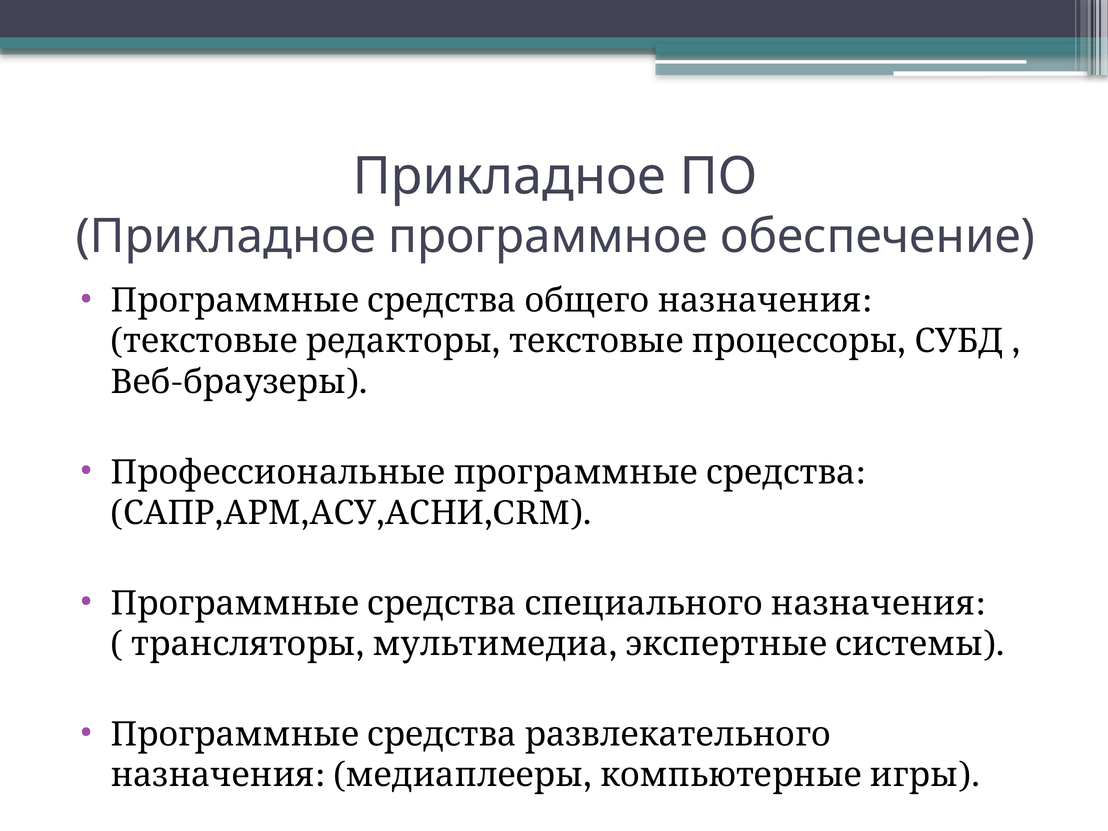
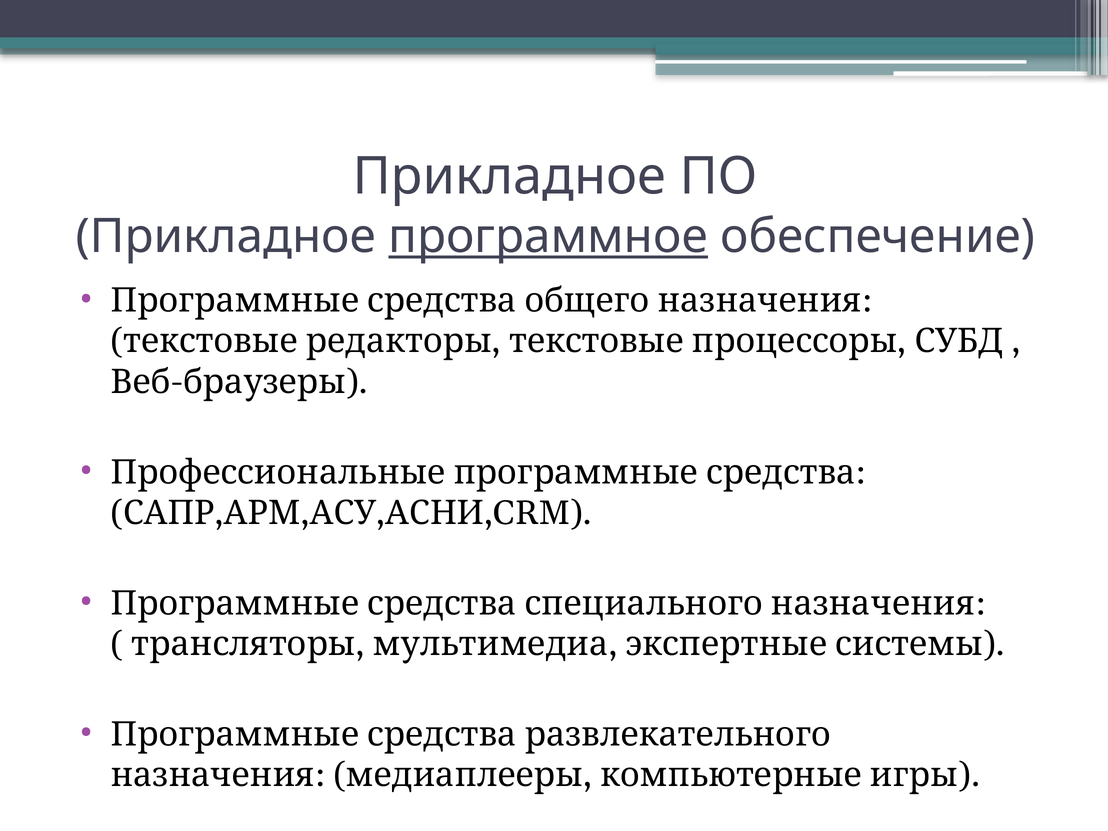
программное underline: none -> present (548, 236)
